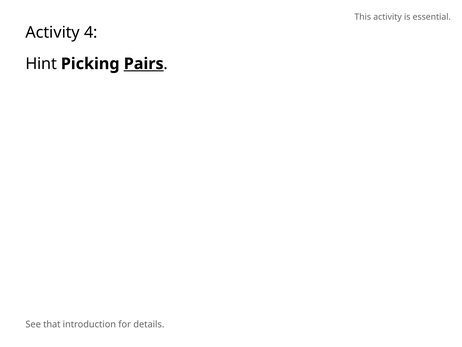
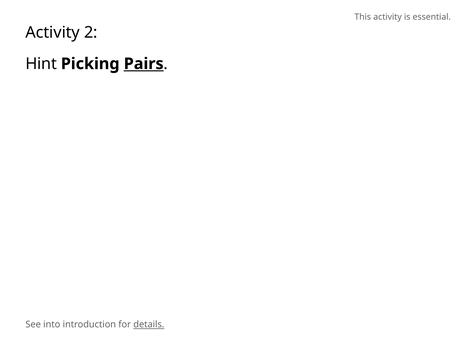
4: 4 -> 2 (91, 32)
that: that -> into (52, 324)
details underline: none -> present (149, 324)
